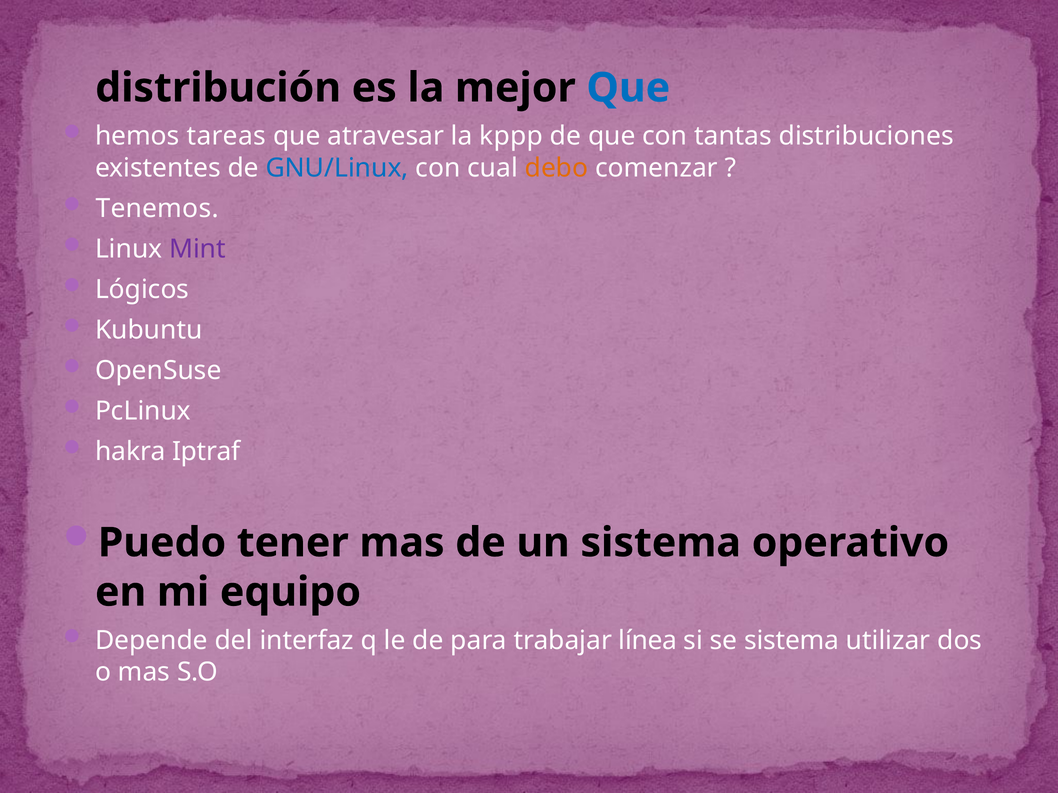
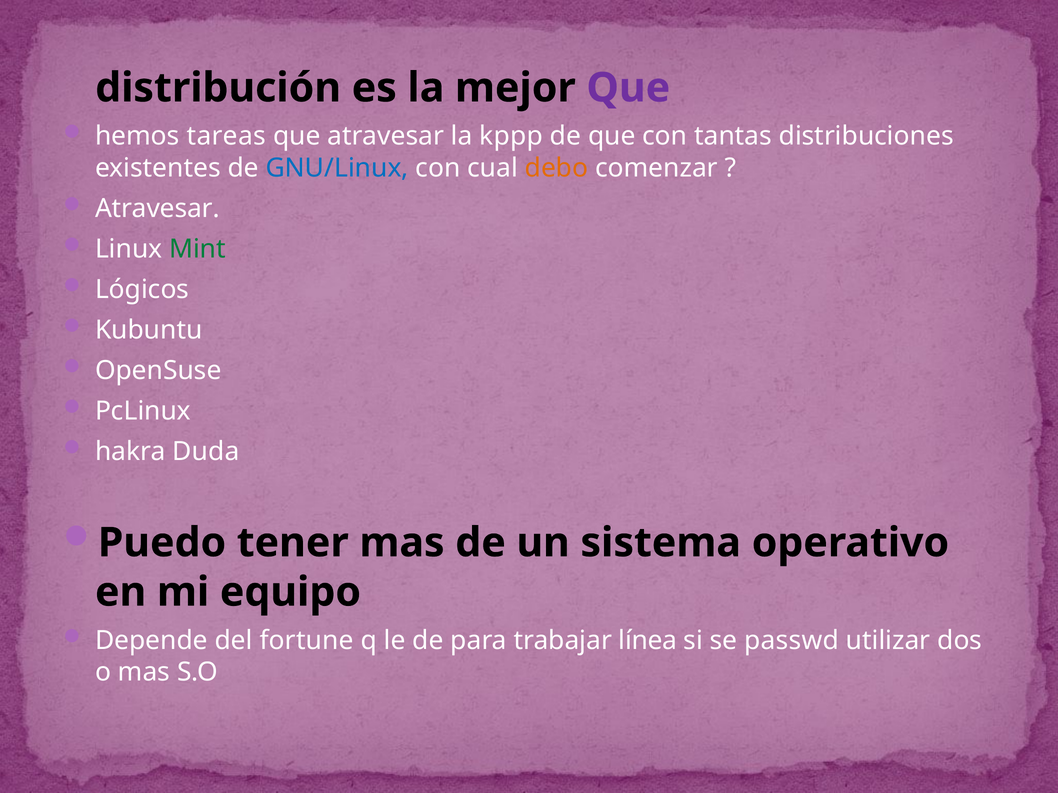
Que colour: blue -> purple (628, 88)
Tenemos: Tenemos -> Atravesar (157, 209)
Mint colour: purple -> green (198, 249)
Iptraf: Iptraf -> Duda (206, 452)
interfaz: interfaz -> fortune (307, 641)
se sistema: sistema -> passwd (791, 641)
